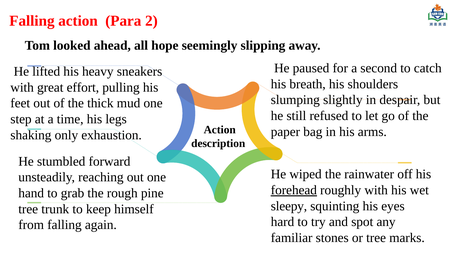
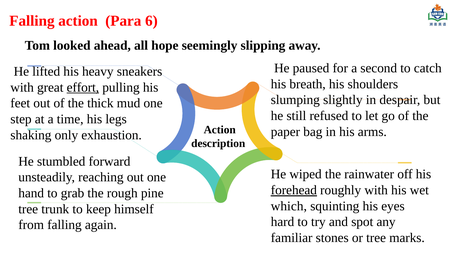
2: 2 -> 6 (151, 21)
effort underline: none -> present (83, 87)
sleepy: sleepy -> which (289, 206)
